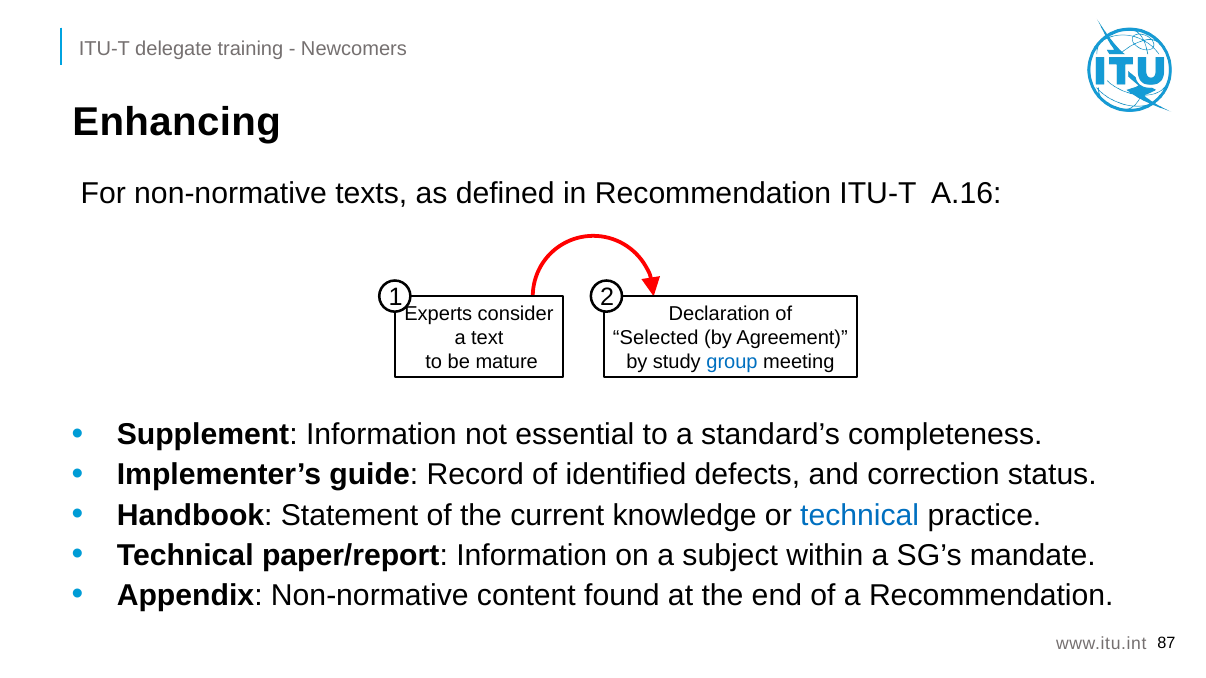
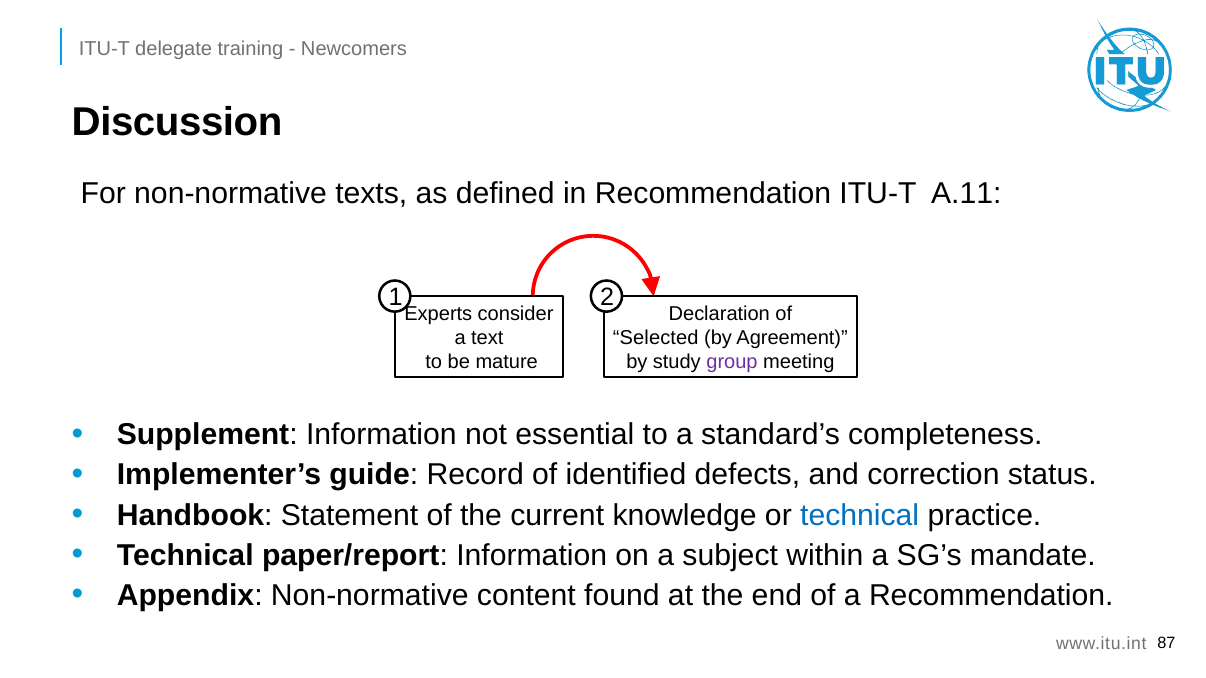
Enhancing: Enhancing -> Discussion (177, 122)
A.16: A.16 -> A.11 (966, 194)
group colour: blue -> purple (732, 363)
